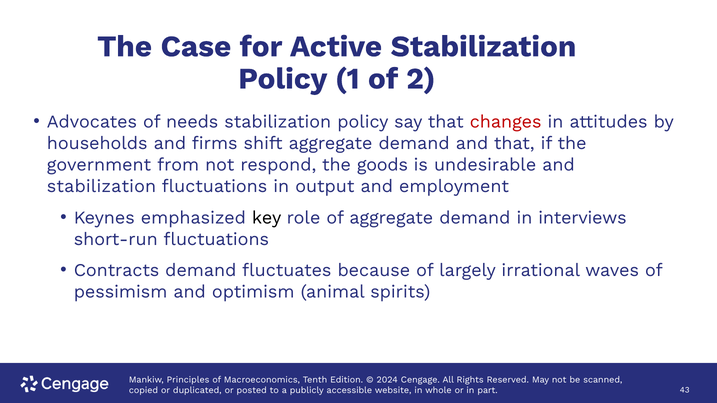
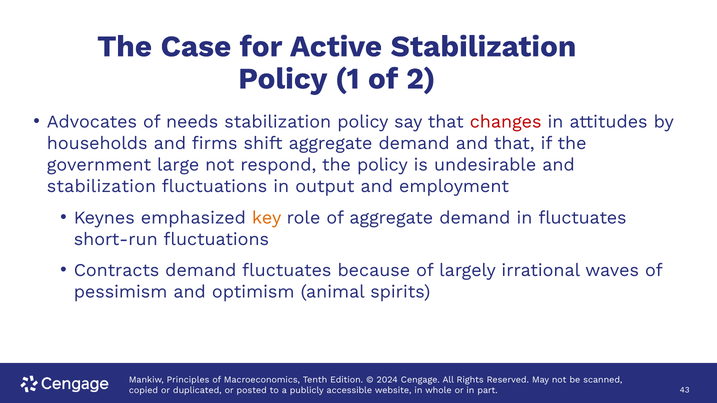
from: from -> large (178, 165)
the goods: goods -> policy (382, 165)
key colour: black -> orange (267, 218)
in interviews: interviews -> fluctuates (582, 218)
